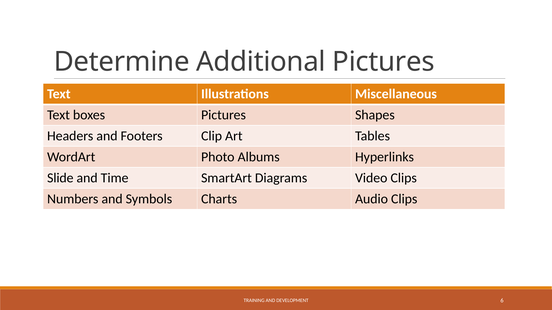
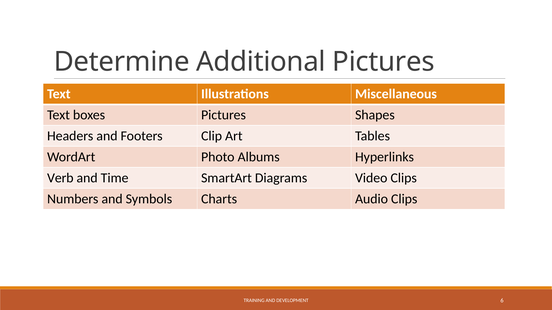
Slide: Slide -> Verb (60, 178)
